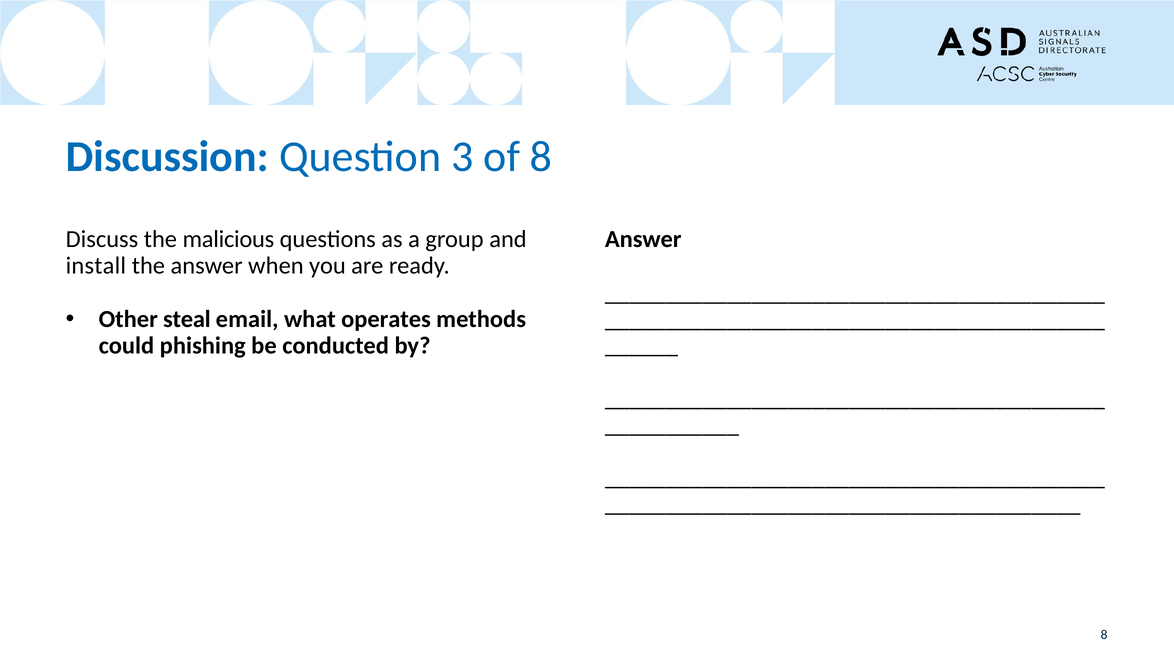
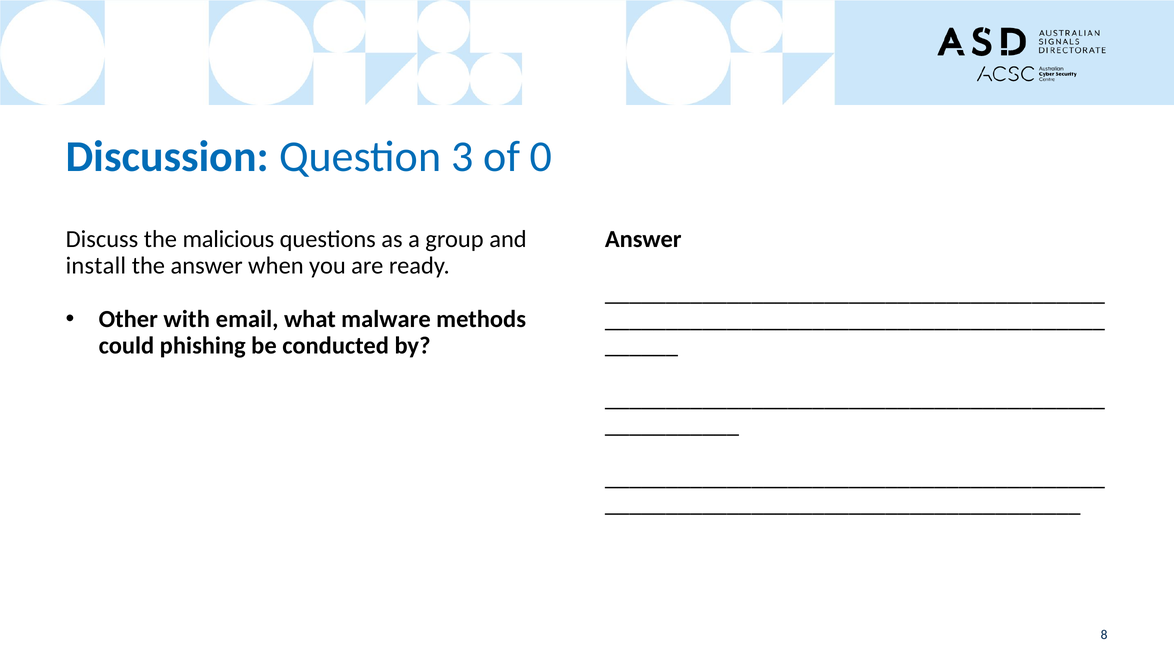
of 8: 8 -> 0 (541, 157)
steal: steal -> with (187, 319)
operates: operates -> malware (386, 319)
